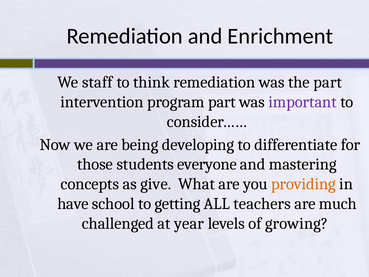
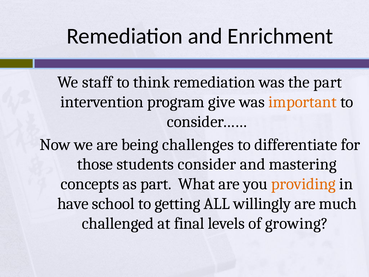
program part: part -> give (222, 102)
important colour: purple -> orange (303, 102)
developing: developing -> challenges (198, 144)
everyone: everyone -> consider (207, 164)
as give: give -> part (156, 184)
teachers: teachers -> willingly (262, 204)
year: year -> final (189, 223)
